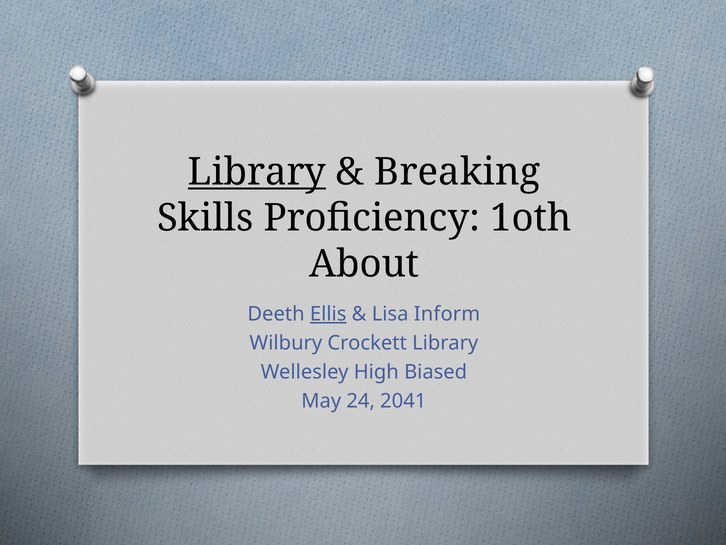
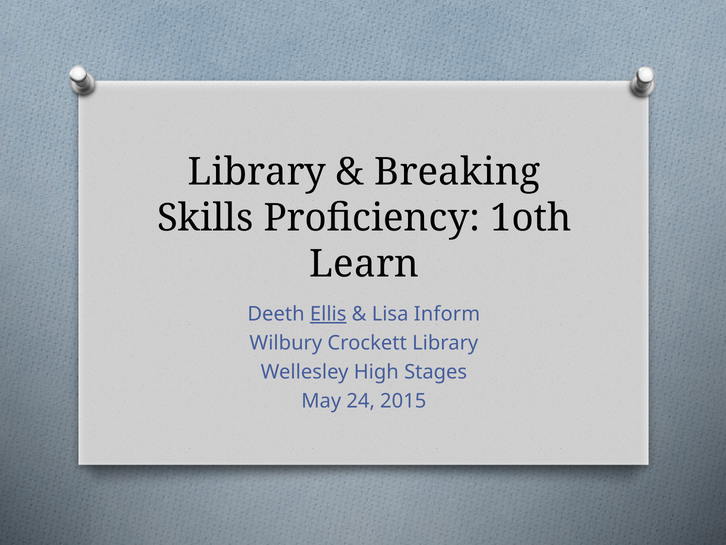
Library underline: present -> none (257, 172)
About: About -> Learn (364, 264)
Biased: Biased -> Stages (436, 372)
2041: 2041 -> 2015 (403, 401)
